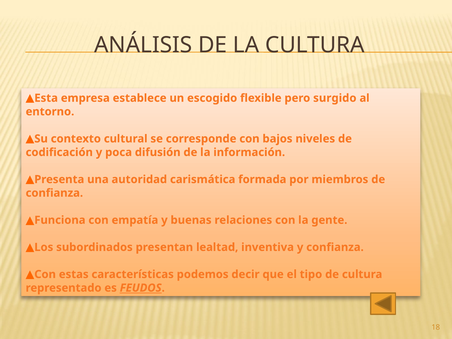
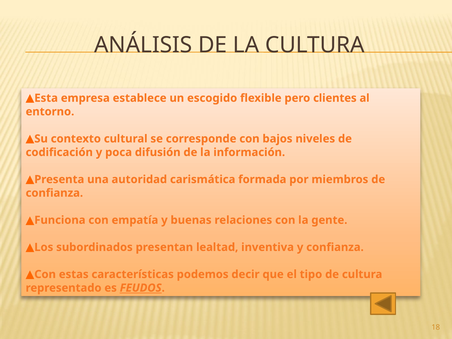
surgido: surgido -> clientes (335, 98)
